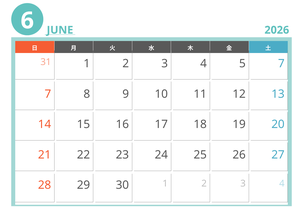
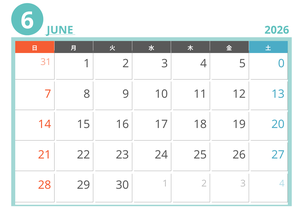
5 7: 7 -> 0 (281, 63)
